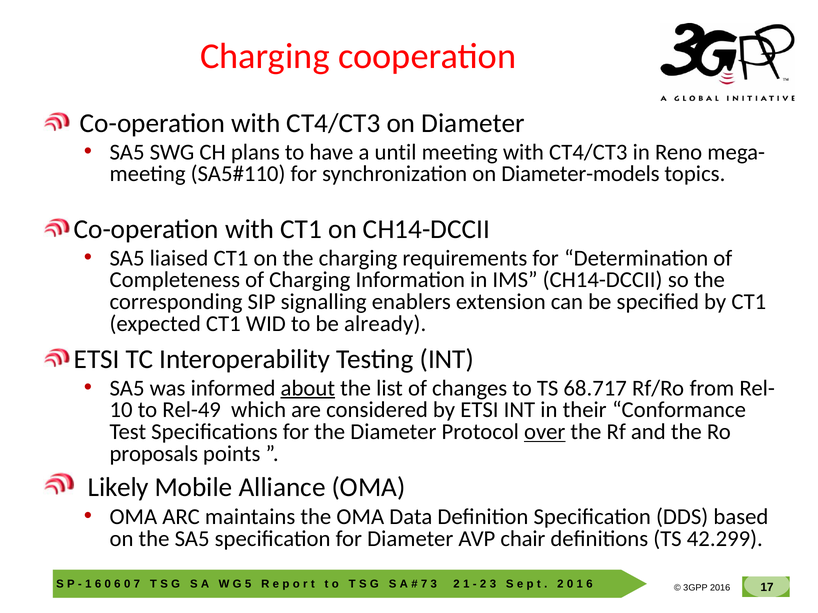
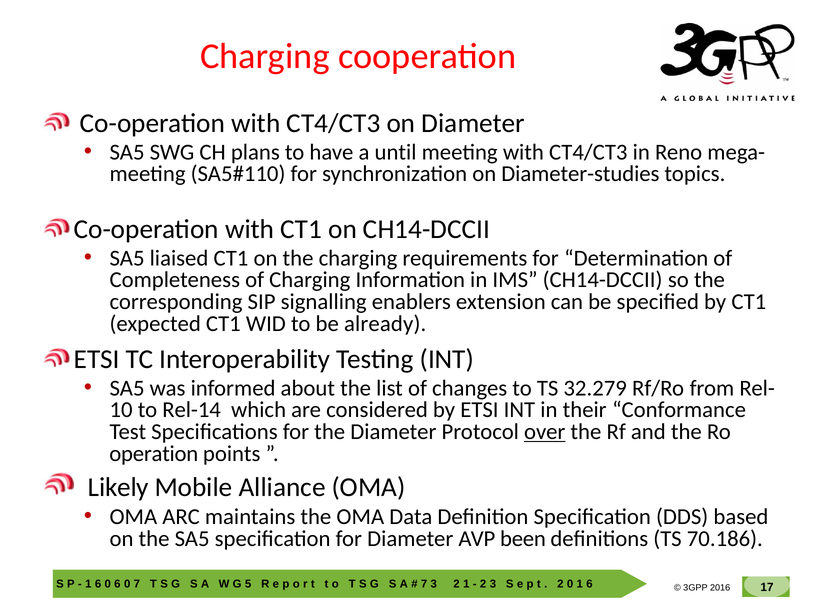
Diameter-models: Diameter-models -> Diameter-studies (580, 174)
about underline: present -> none (308, 388)
68.717: 68.717 -> 32.279 (595, 388)
Rel-49: Rel-49 -> Rel-14 (192, 410)
proposals: proposals -> operation (154, 454)
chair: chair -> been (523, 539)
42.299: 42.299 -> 70.186 (725, 539)
